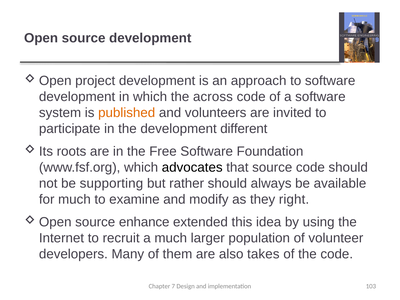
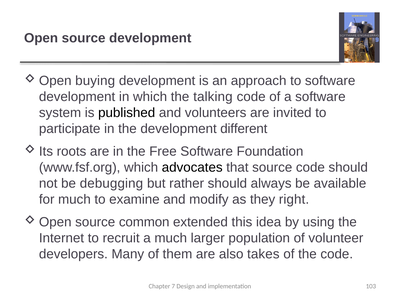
project: project -> buying (95, 81)
across: across -> talking (213, 97)
published colour: orange -> black (127, 113)
supporting: supporting -> debugging (111, 184)
enhance: enhance -> common (144, 222)
